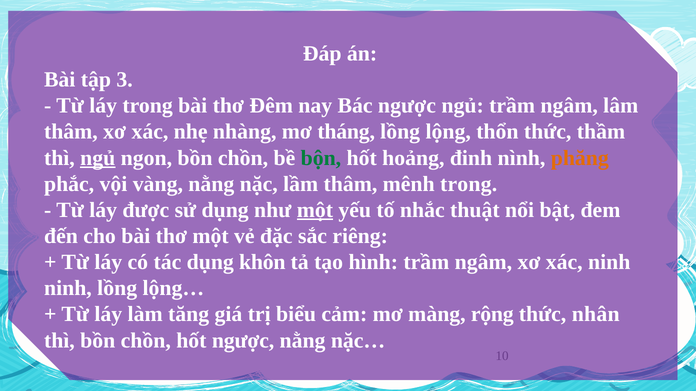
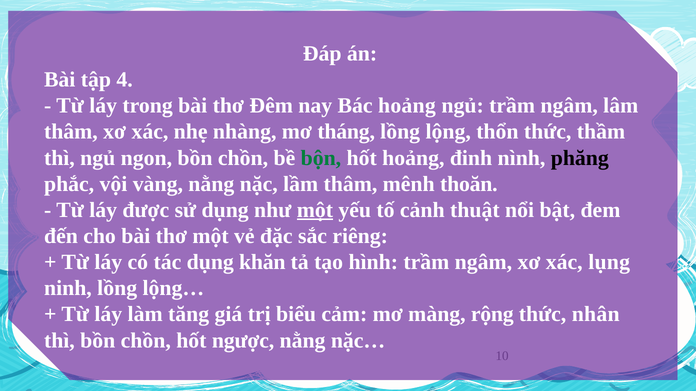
3: 3 -> 4 (125, 80)
Bác ngược: ngược -> hoảng (407, 106)
ngủ underline: present -> none (98, 158)
phăng colour: orange -> black (580, 158)
mênh trong: trong -> thoăn (469, 184)
nhắc: nhắc -> cảnh (422, 210)
khôn: khôn -> khăn (262, 262)
xác ninh: ninh -> lụng (609, 262)
